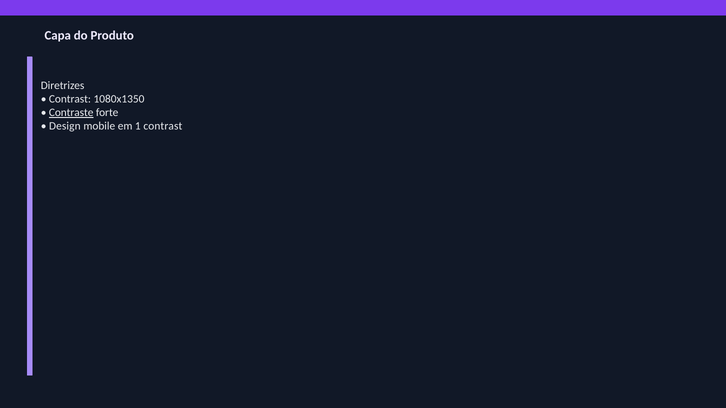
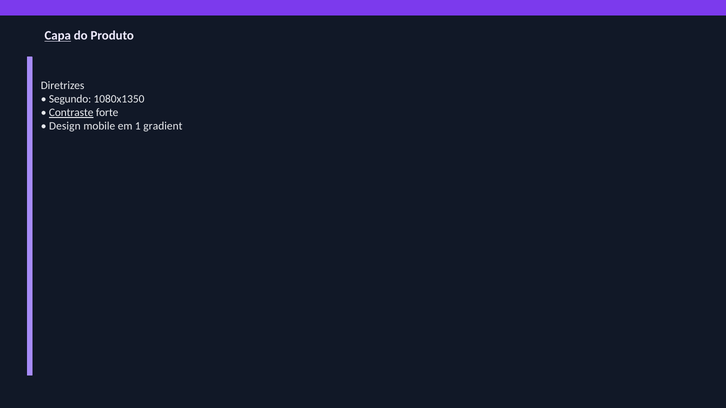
Capa underline: none -> present (58, 36)
Contrast: Contrast -> Segundo (70, 99)
1 contrast: contrast -> gradient (163, 126)
